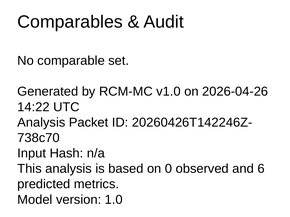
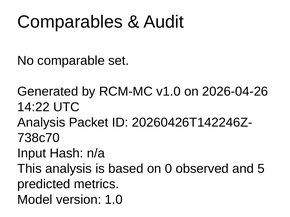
6: 6 -> 5 (261, 169)
